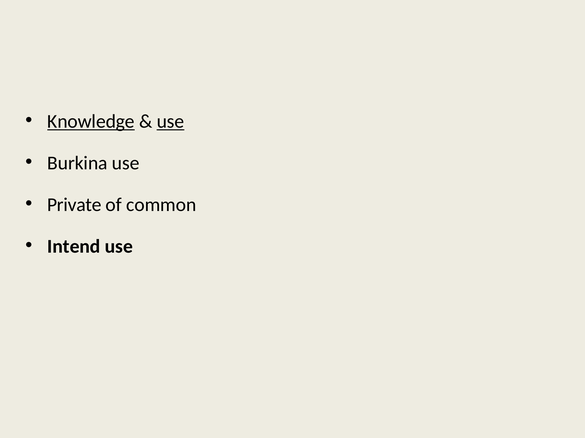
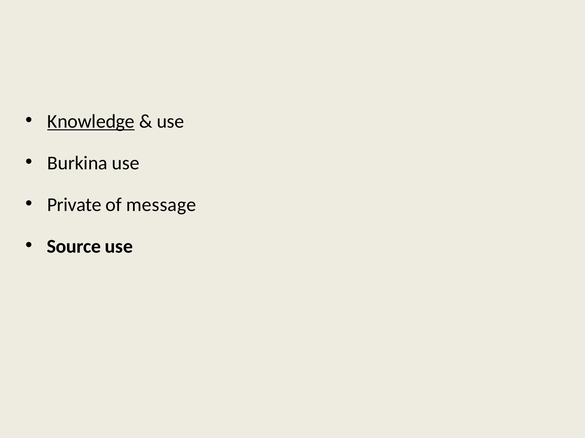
use underline: present -> none (170, 122)
common: common -> message (161, 205)
Intend: Intend -> Source (74, 247)
